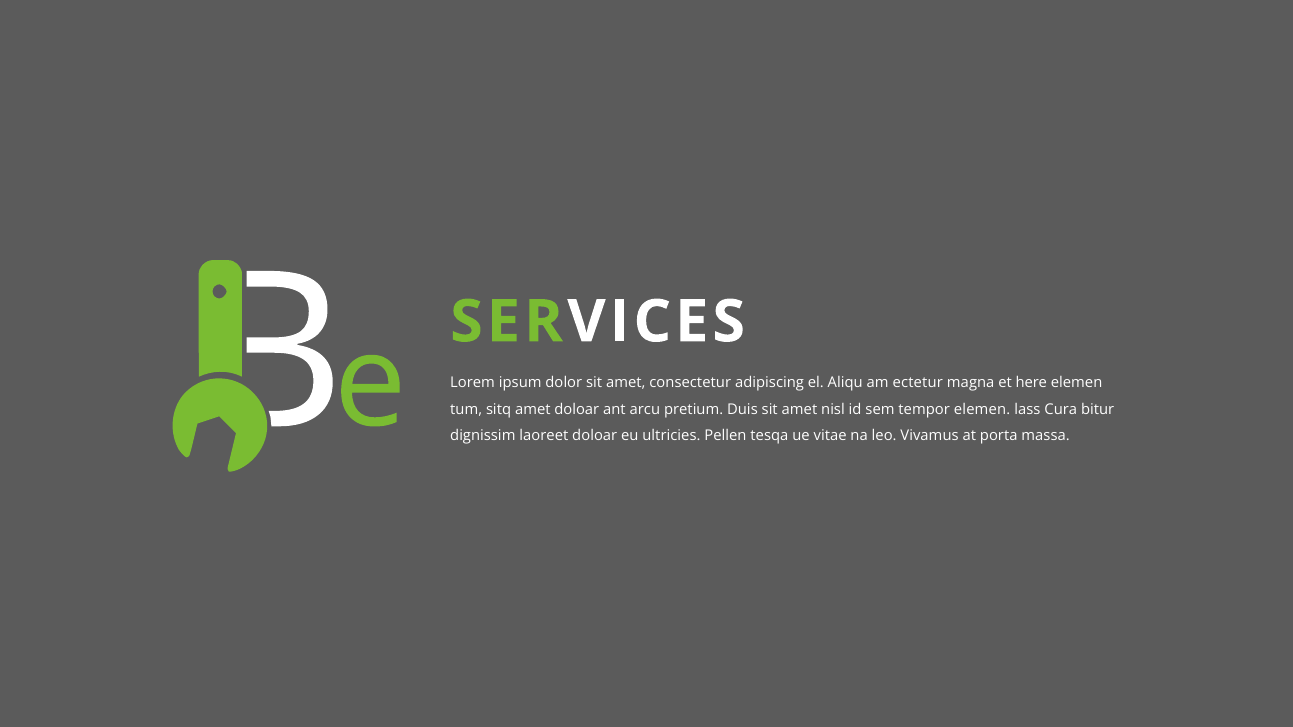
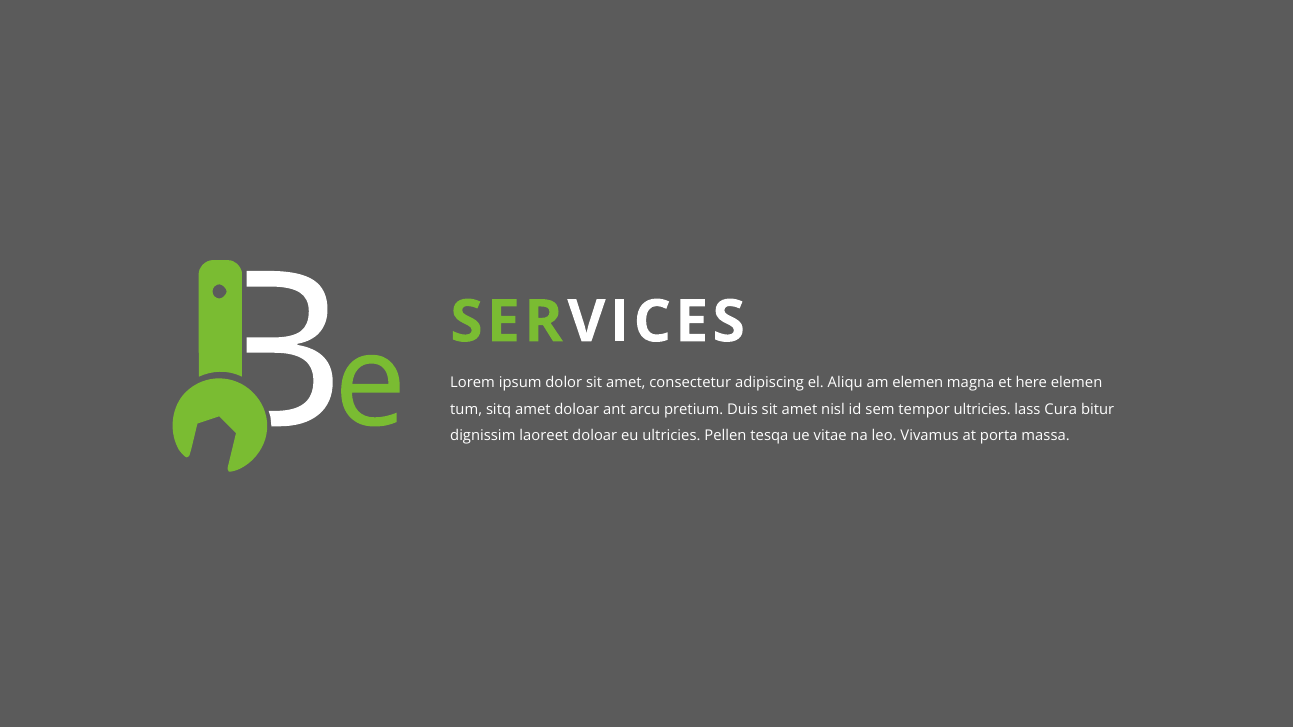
am ectetur: ectetur -> elemen (918, 383)
tempor elemen: elemen -> ultricies (982, 409)
